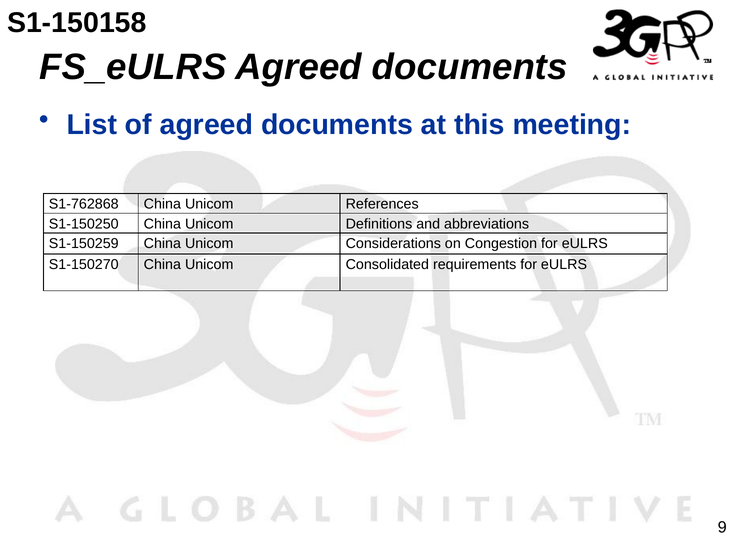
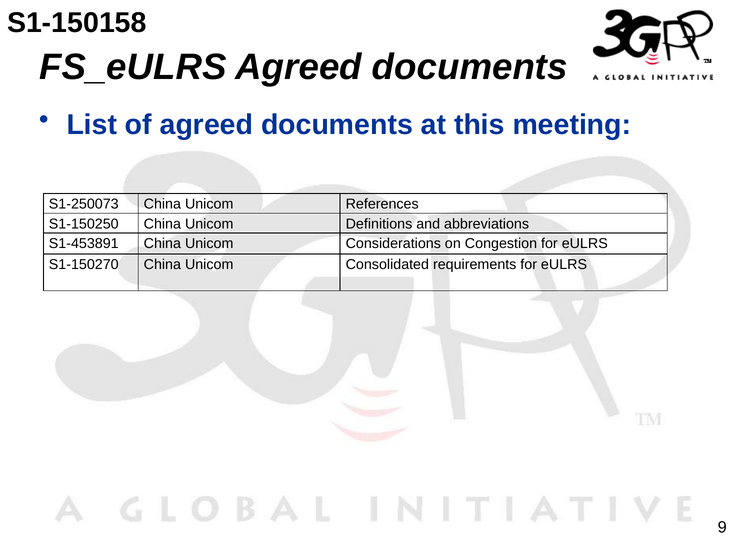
S1-762868: S1-762868 -> S1-250073 (84, 204)
S1-150259: S1-150259 -> S1-453891 (84, 243)
